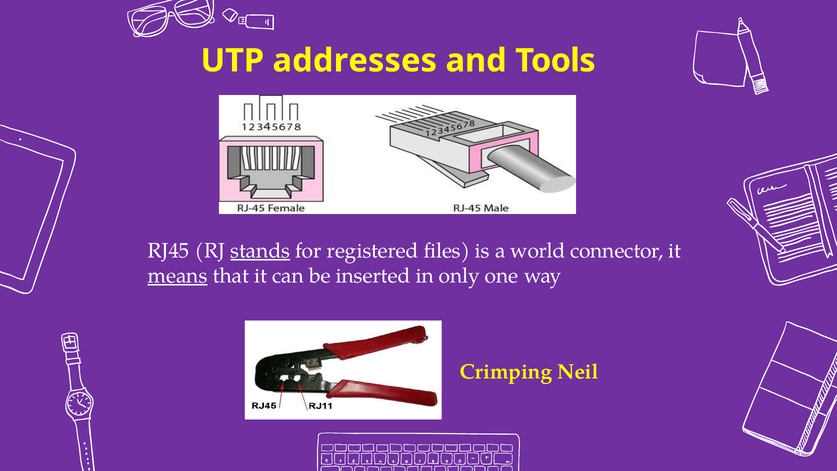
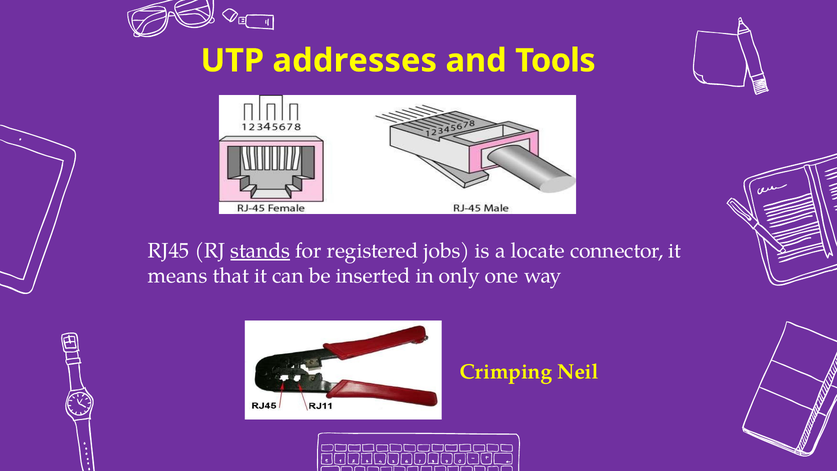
files: files -> jobs (447, 251)
world: world -> locate (538, 251)
means underline: present -> none (178, 276)
